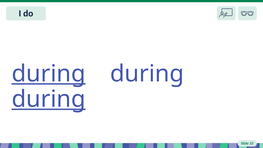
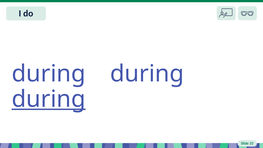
during underline: present -> none (49, 74)
